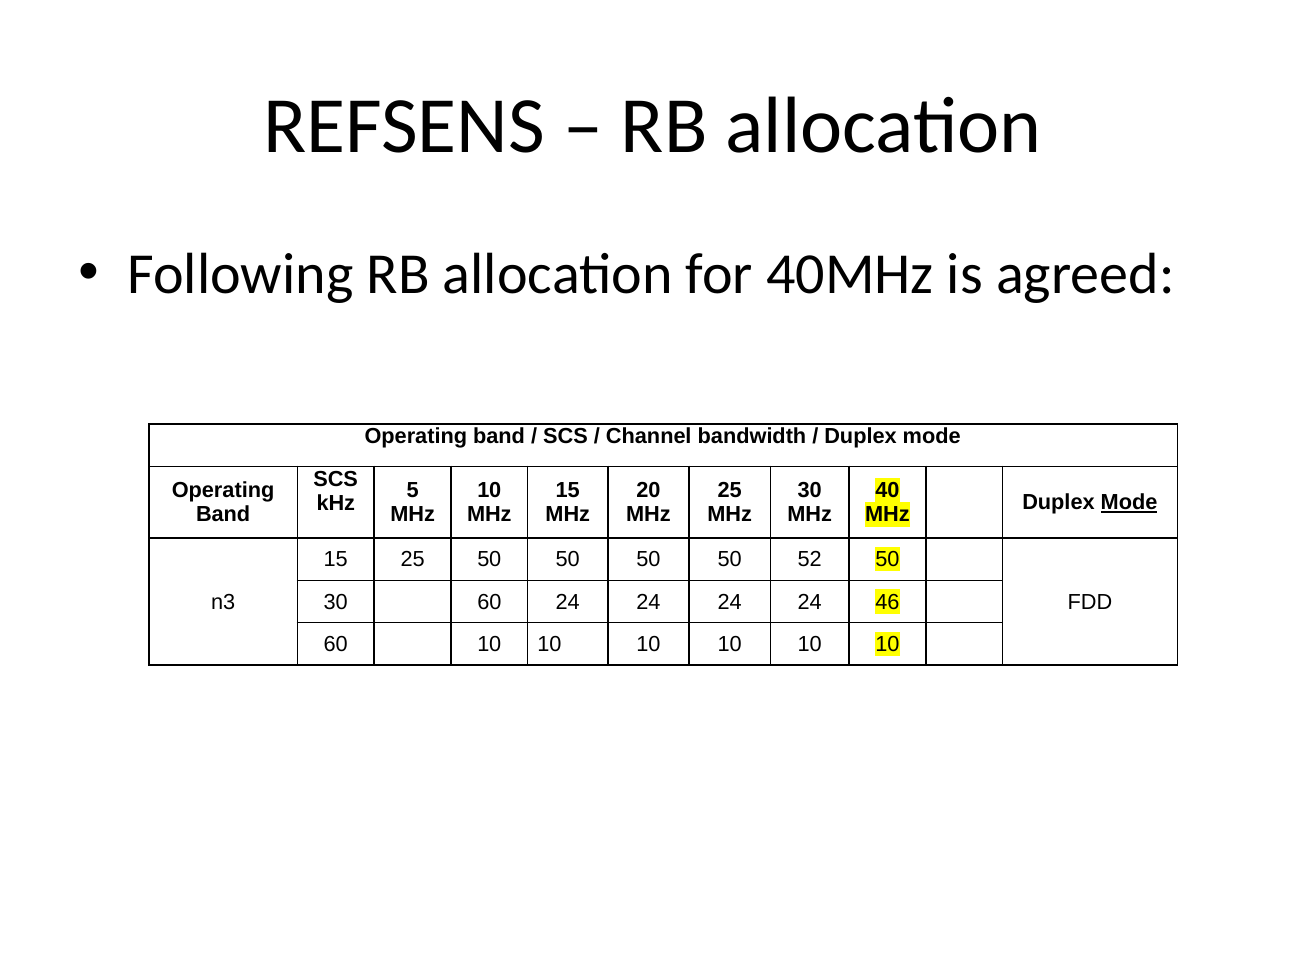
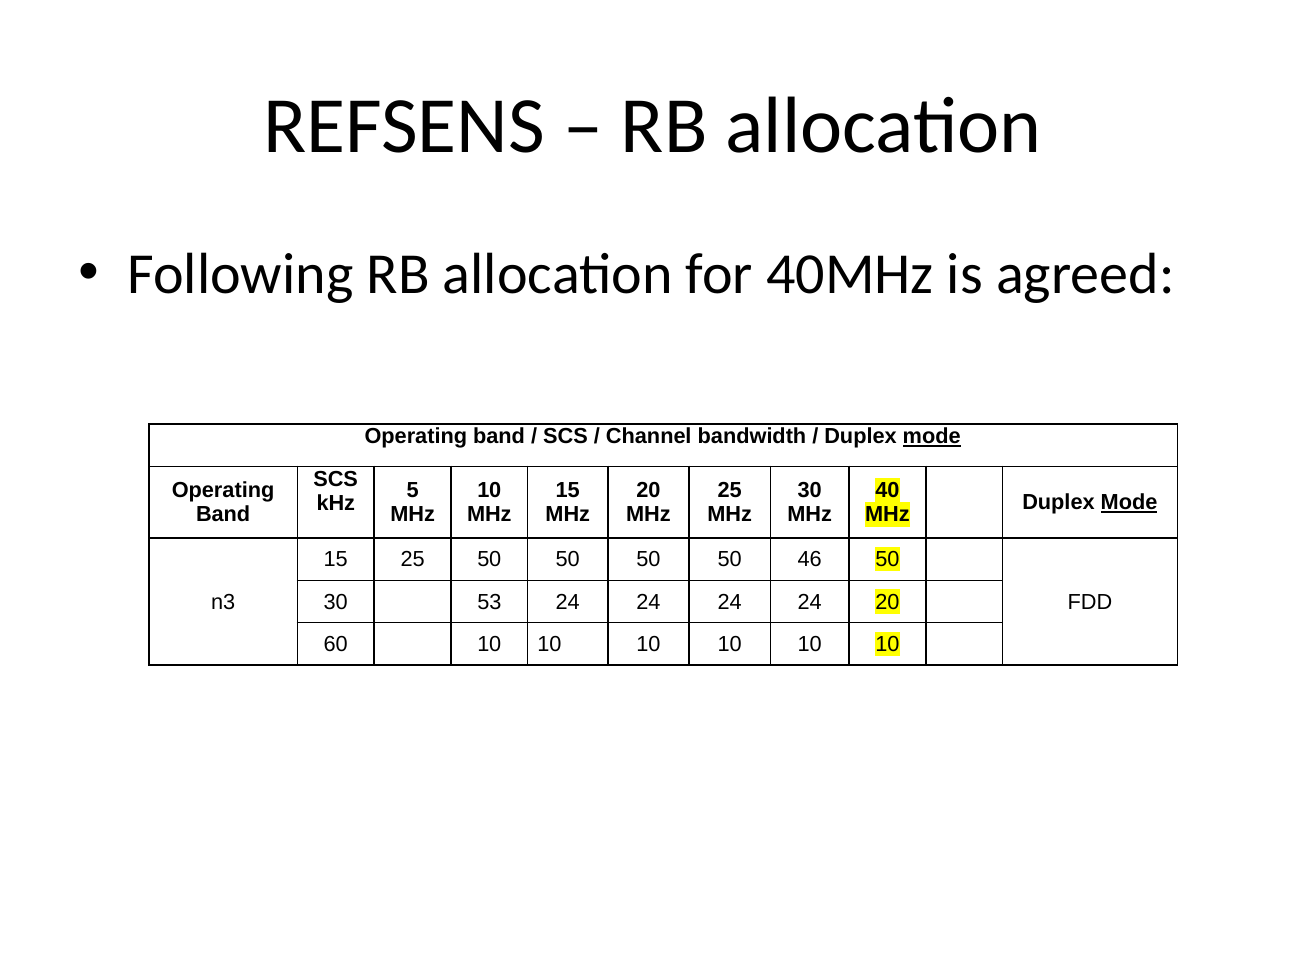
mode underline: none -> present (932, 437)
52: 52 -> 46 (810, 559)
30 60: 60 -> 53 (489, 602)
24 46: 46 -> 20 (887, 602)
